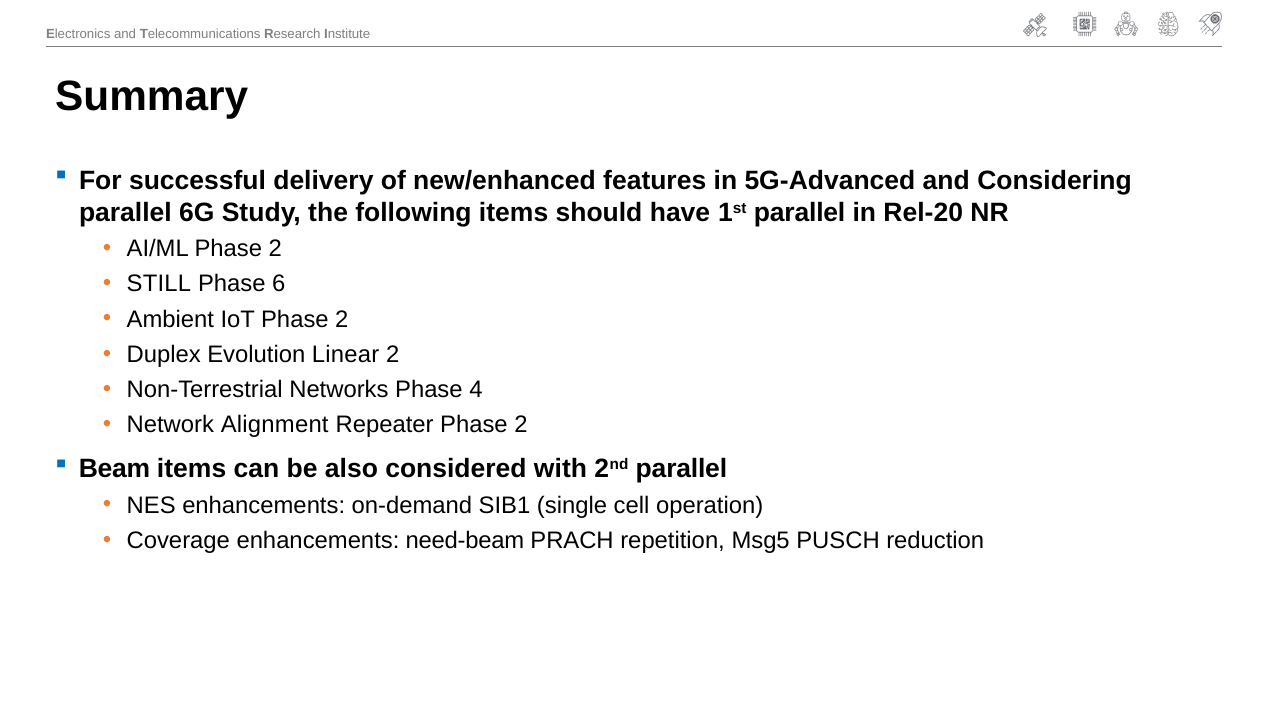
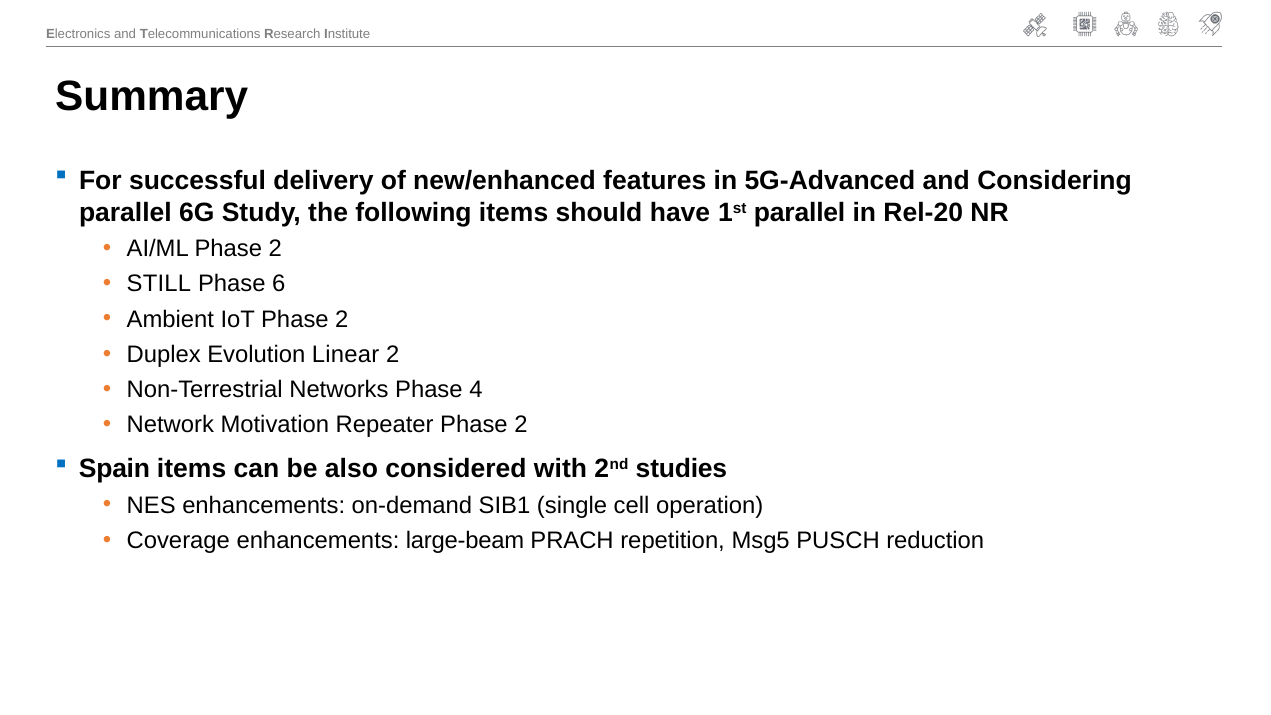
Alignment: Alignment -> Motivation (275, 425)
Beam: Beam -> Spain (114, 469)
2nd parallel: parallel -> studies (681, 469)
need-beam: need-beam -> large-beam (465, 540)
